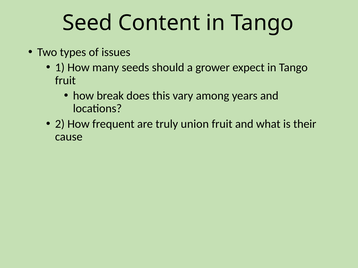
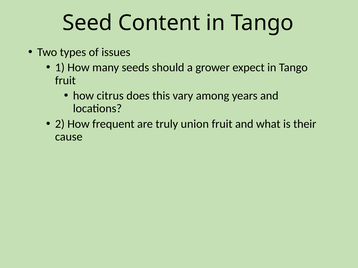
break: break -> citrus (110, 96)
